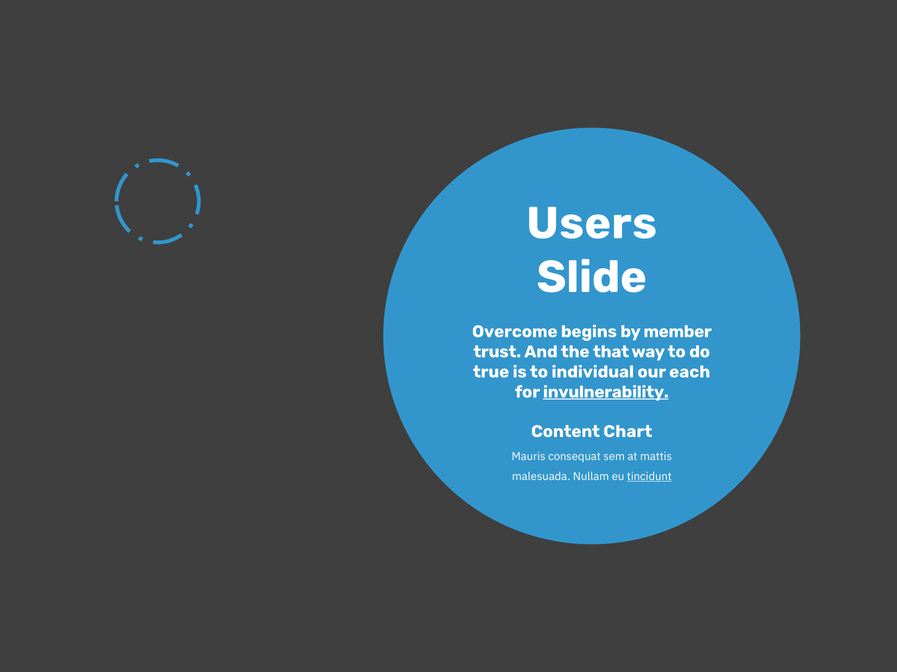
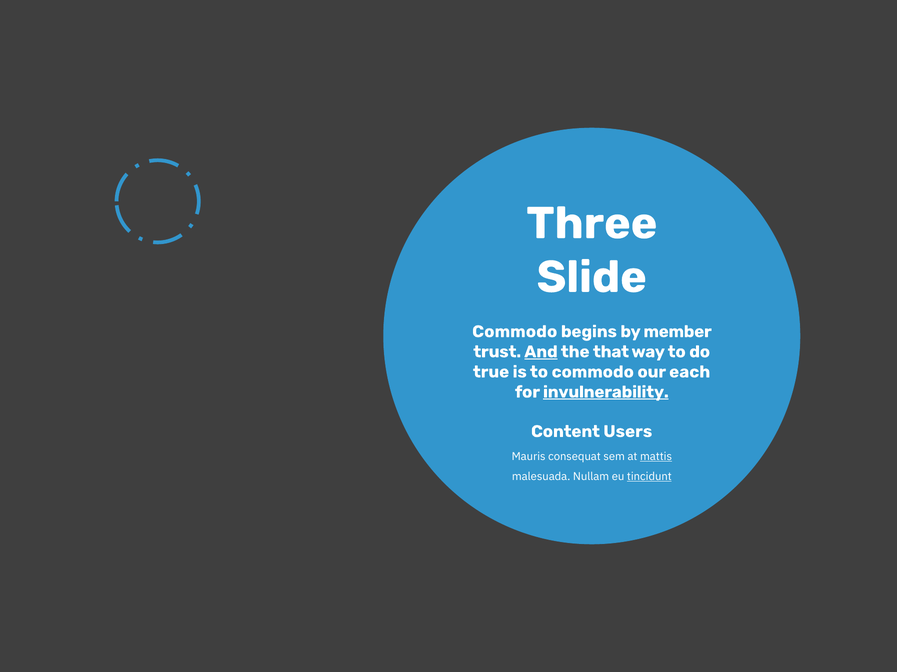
Users: Users -> Three (592, 224)
Overcome: Overcome -> Commodo (515, 332)
And underline: none -> present (541, 352)
to individual: individual -> commodo (593, 372)
Chart: Chart -> Users (628, 432)
mattis underline: none -> present (656, 457)
